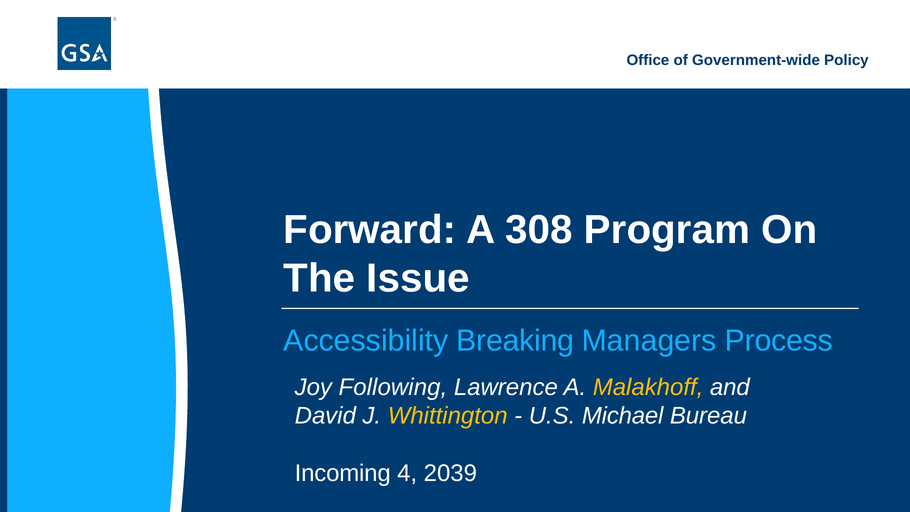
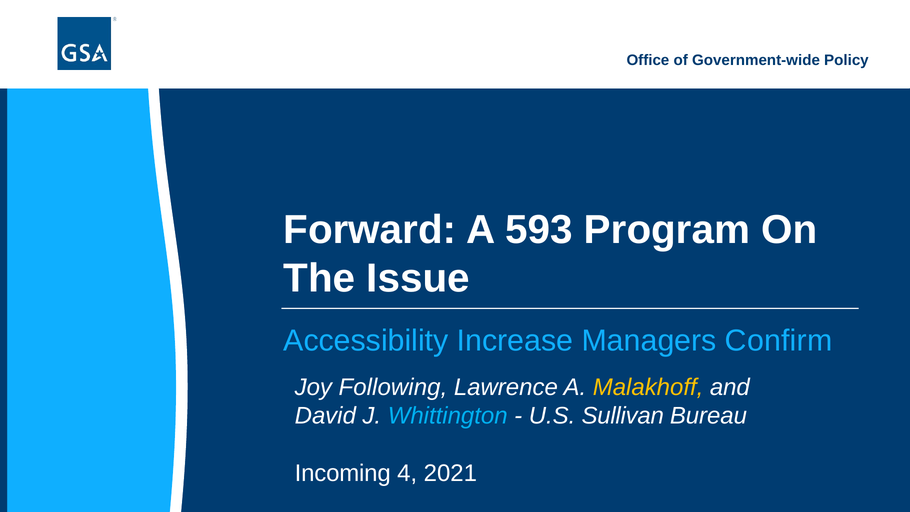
308: 308 -> 593 (539, 230)
Breaking: Breaking -> Increase (515, 341)
Process: Process -> Confirm (779, 341)
Whittington colour: yellow -> light blue (448, 416)
Michael: Michael -> Sullivan (623, 416)
2039: 2039 -> 2021 (450, 473)
